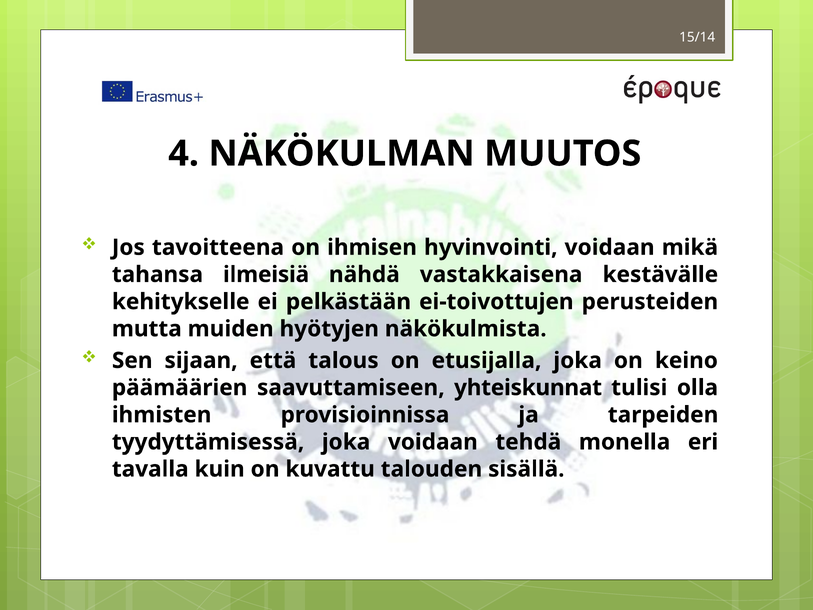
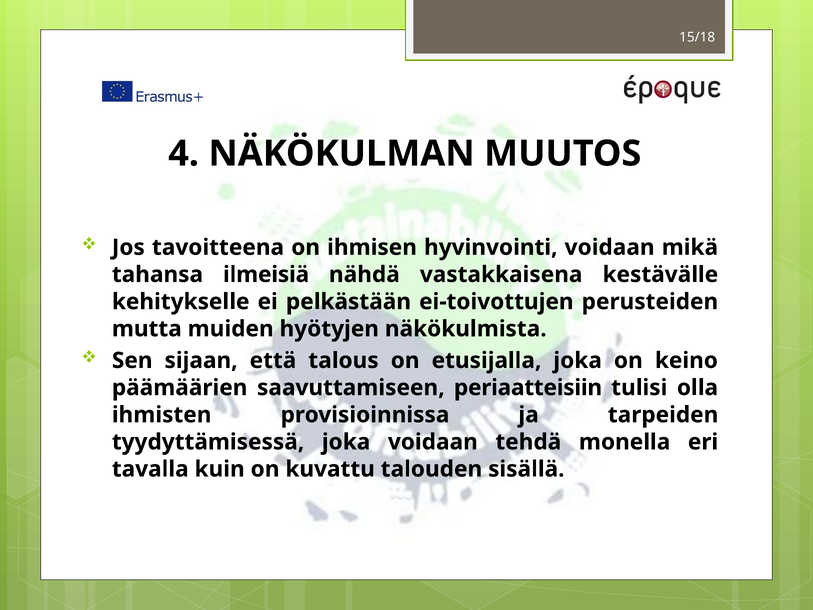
15/14: 15/14 -> 15/18 (697, 37)
yhteiskunnat: yhteiskunnat -> periaatteisiin (528, 388)
